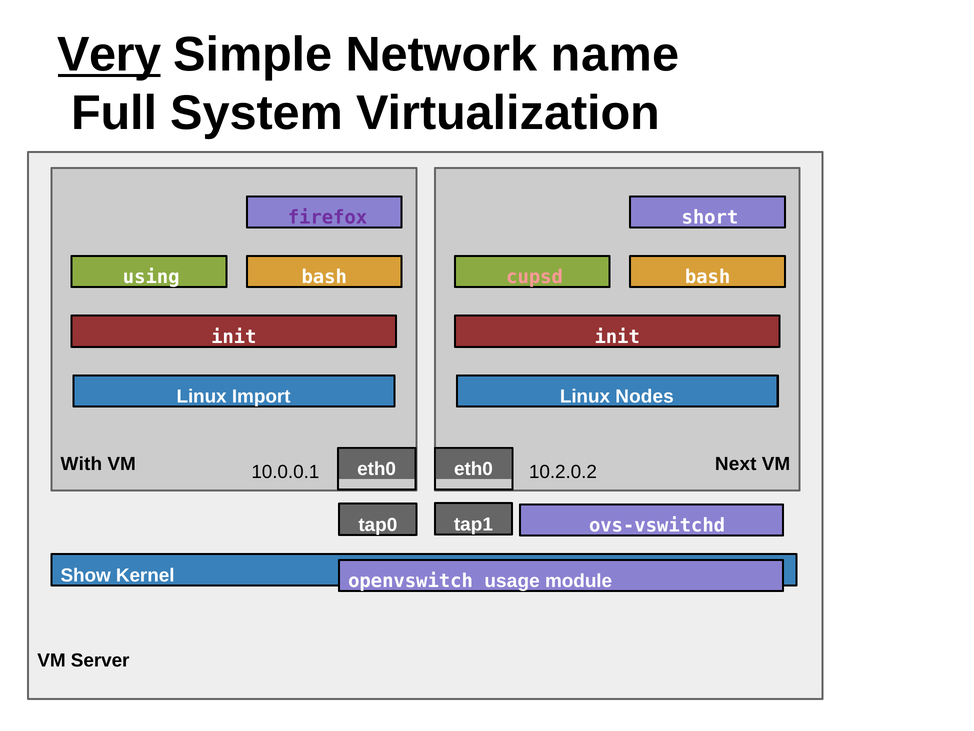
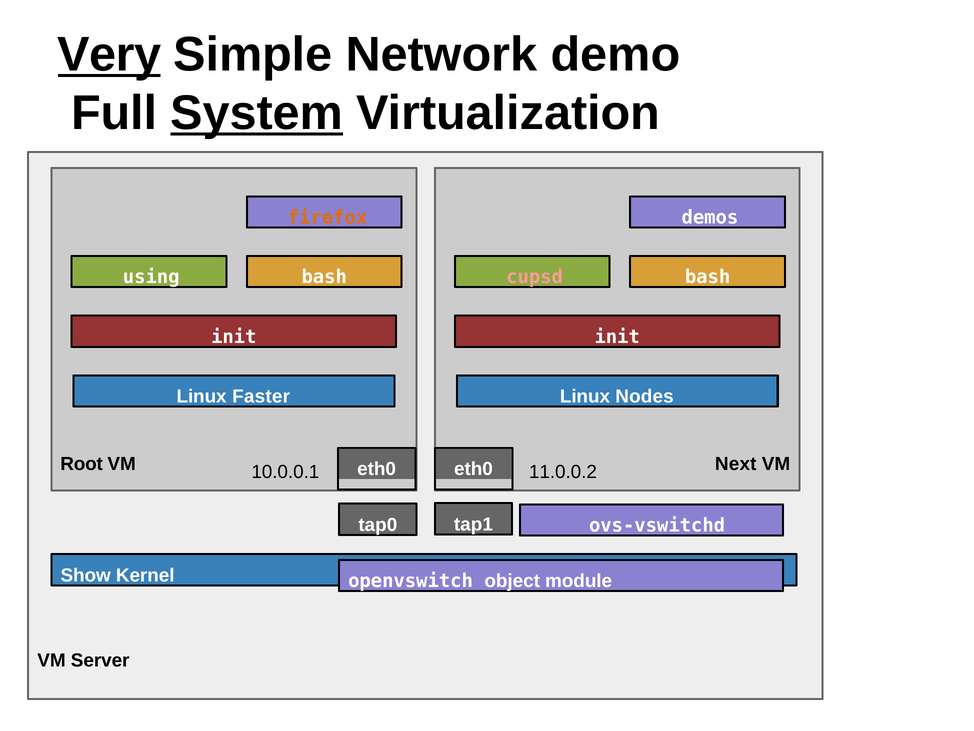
name: name -> demo (616, 54)
System underline: none -> present (257, 113)
firefox colour: purple -> orange (327, 217)
short: short -> demos (710, 217)
Import: Import -> Faster (261, 396)
With: With -> Root (82, 464)
10.2.0.2: 10.2.0.2 -> 11.0.0.2 (563, 472)
usage: usage -> object (512, 581)
